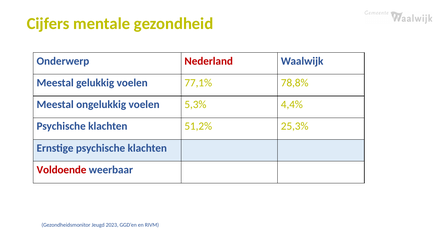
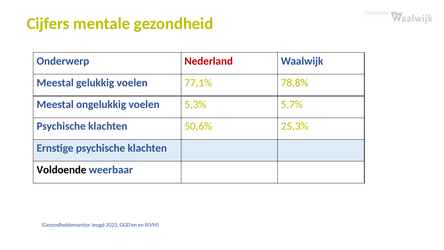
4,4%: 4,4% -> 5,7% (292, 104)
51,2%: 51,2% -> 50,6% (198, 126)
Voldoende colour: red -> black (61, 170)
